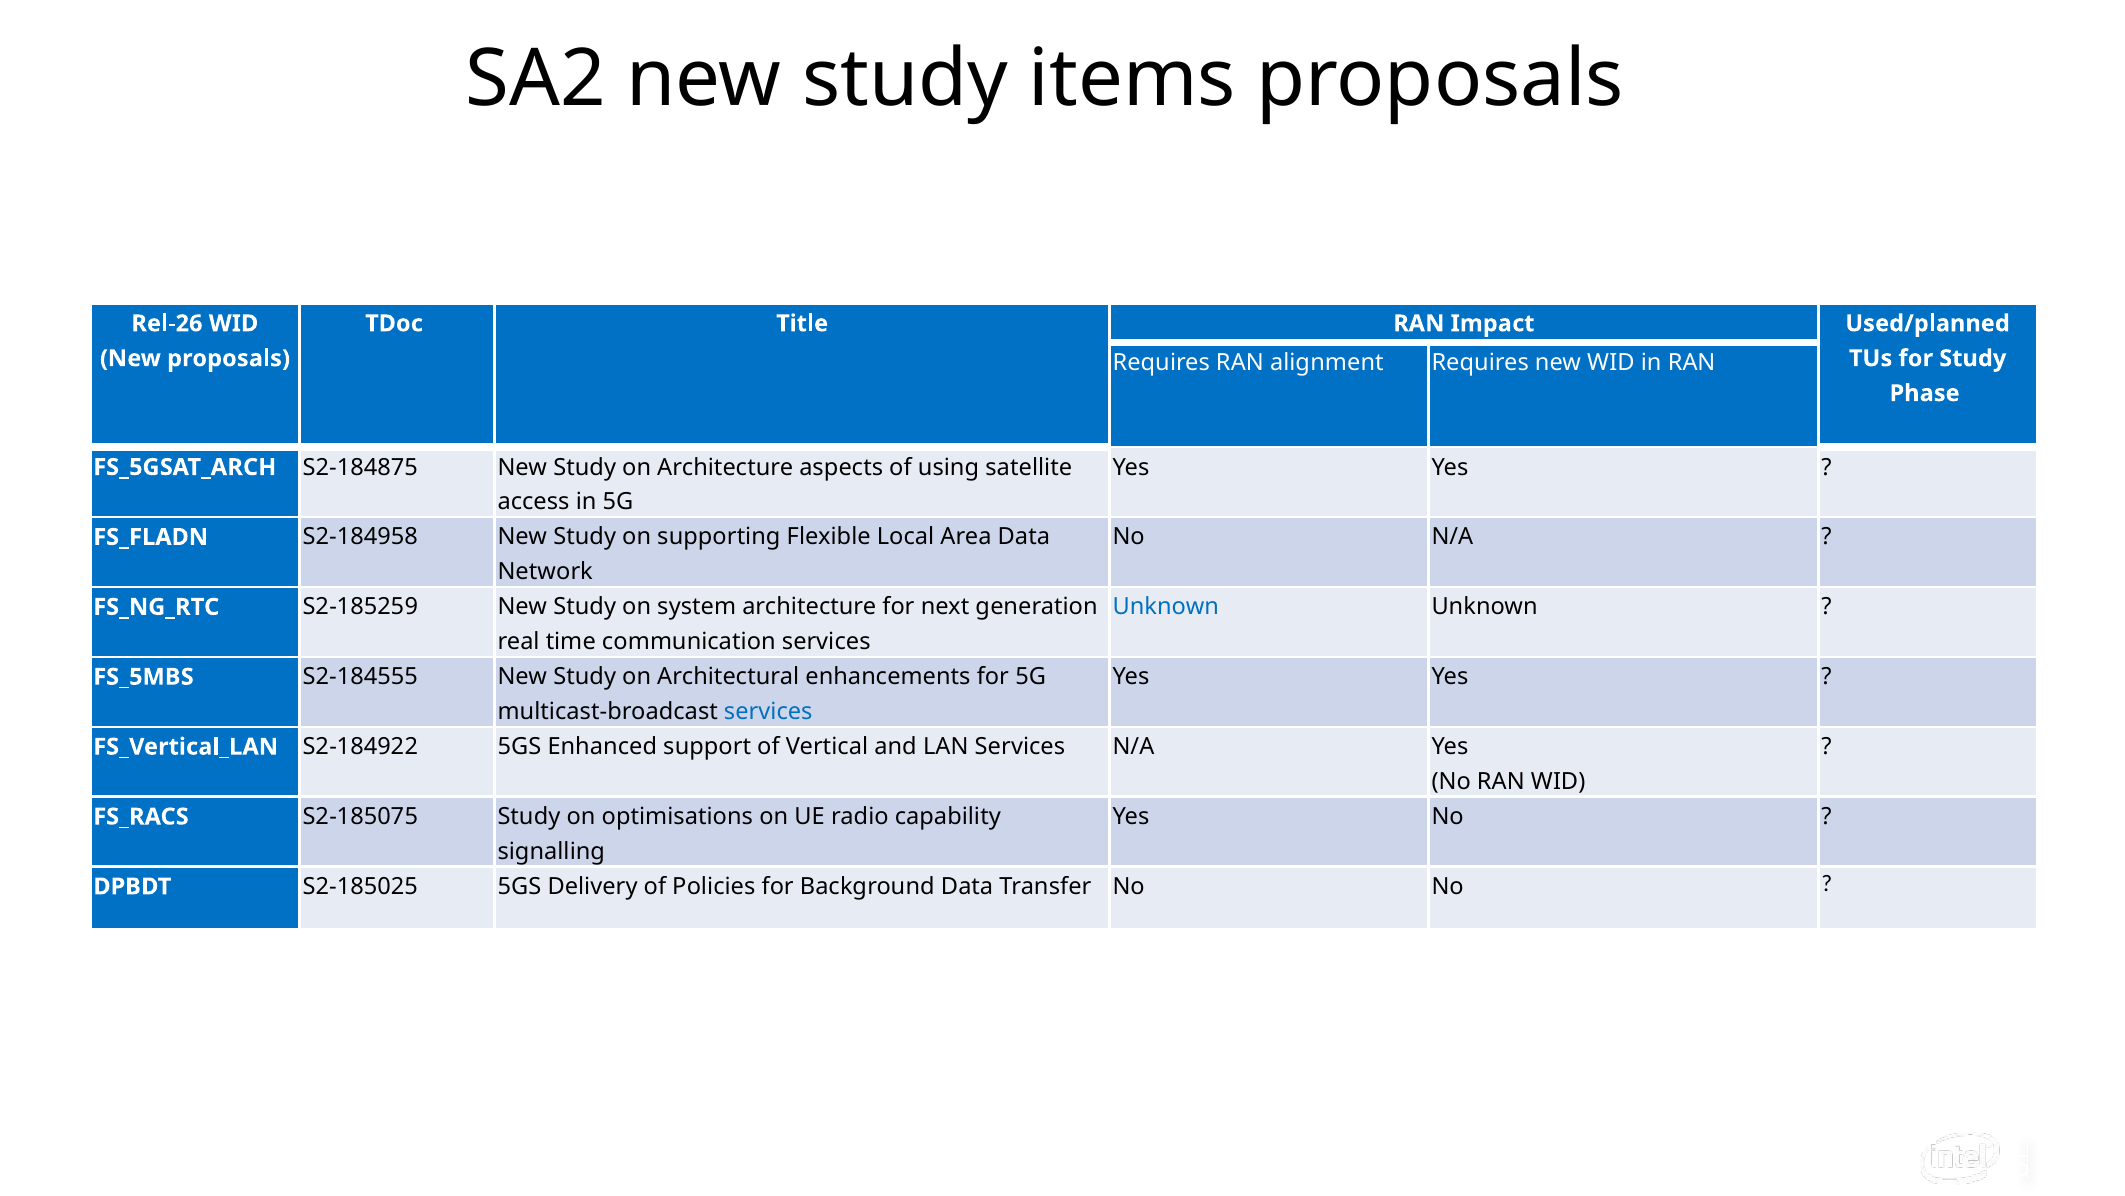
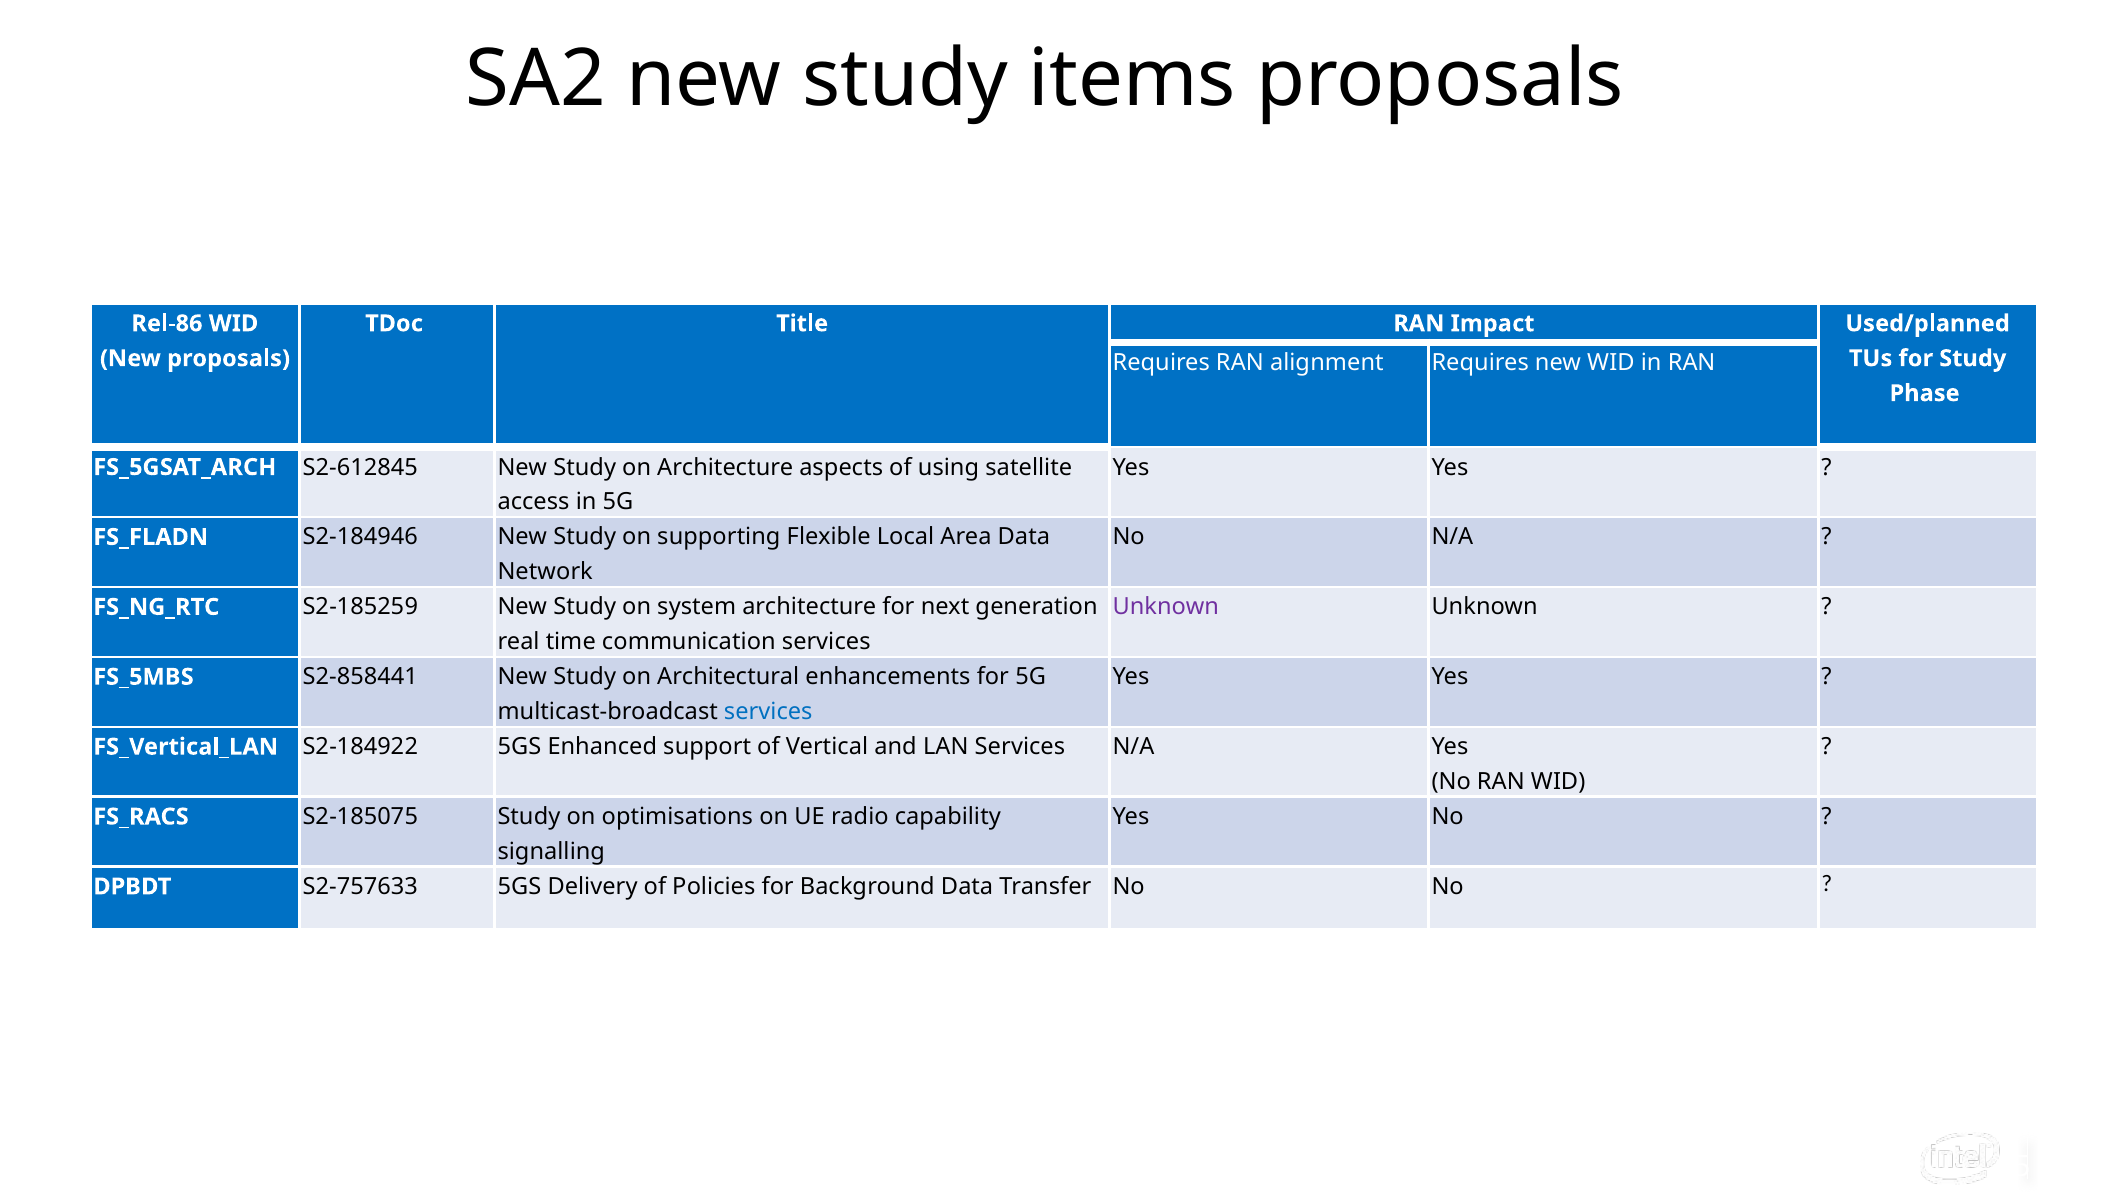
Rel-26: Rel-26 -> Rel-86 (167, 323)
S2-184875: S2-184875 -> S2-612845 (360, 467)
S2-184958: S2-184958 -> S2-184946 (360, 537)
Unknown colour: blue -> purple (1166, 607)
S2-184555: S2-184555 -> S2-858441 (360, 677)
S2-185025: S2-185025 -> S2-757633 (360, 886)
